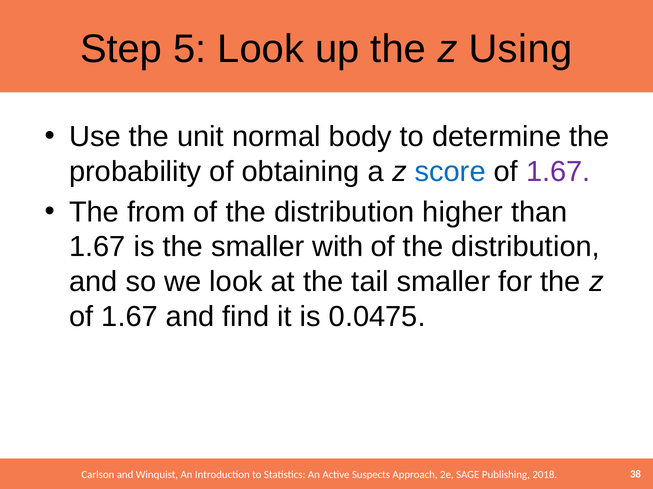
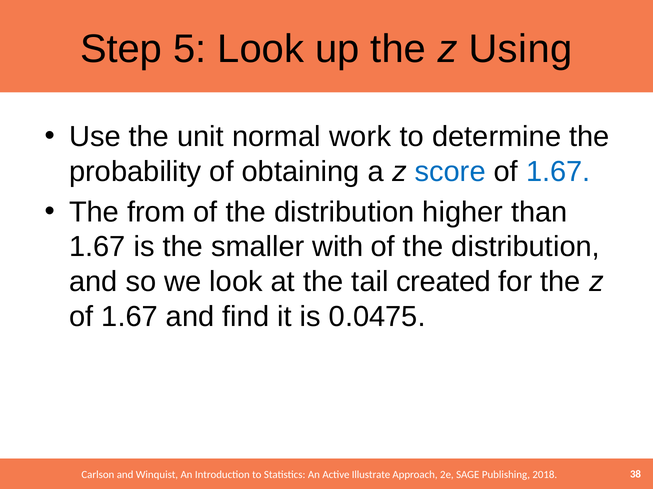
body: body -> work (360, 137)
1.67 colour: purple -> blue (558, 172)
tail smaller: smaller -> created (444, 282)
Suspects: Suspects -> Illustrate (371, 475)
